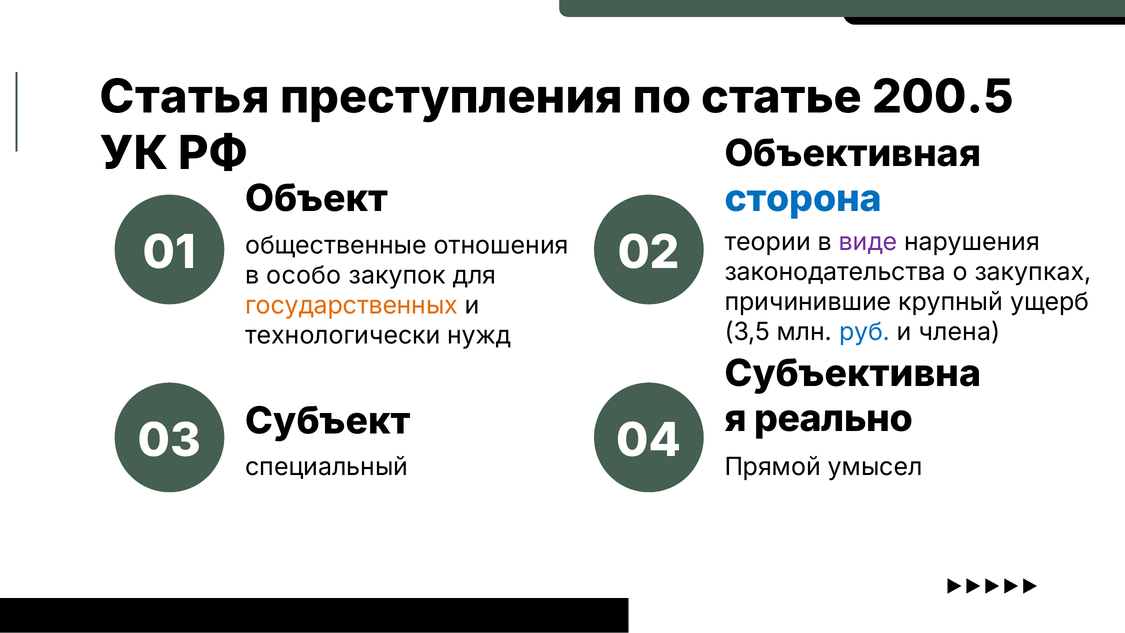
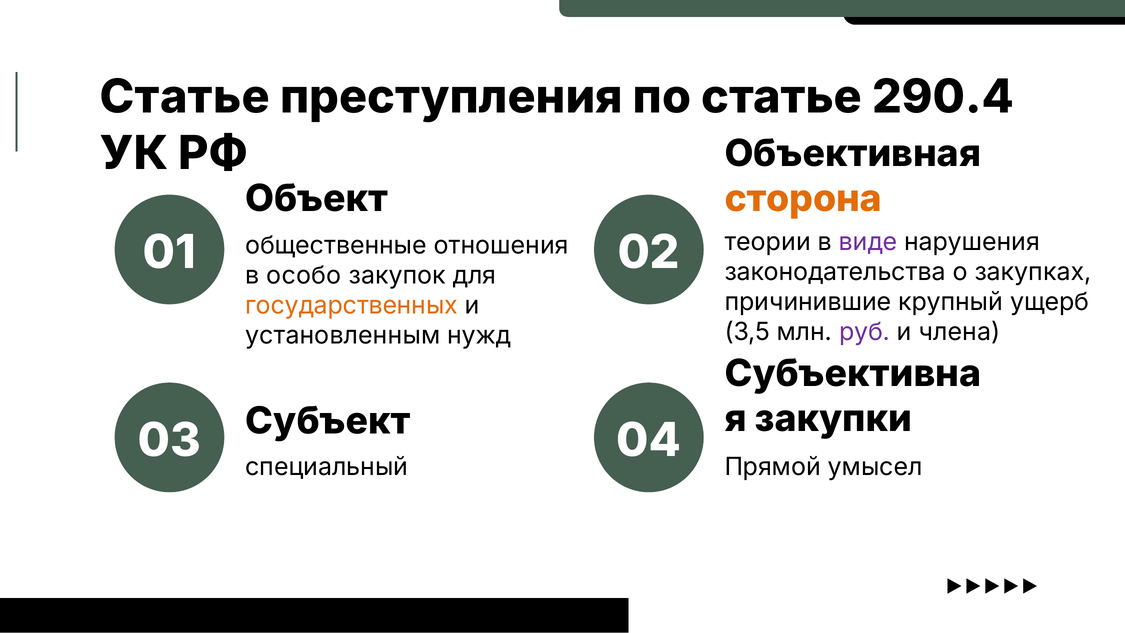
Статья: Статья -> Статье (185, 97)
200.5: 200.5 -> 290.4 (943, 97)
сторона colour: blue -> orange (803, 199)
руб colour: blue -> purple (865, 332)
технологически: технологически -> установленным (343, 335)
реально: реально -> закупки (833, 419)
